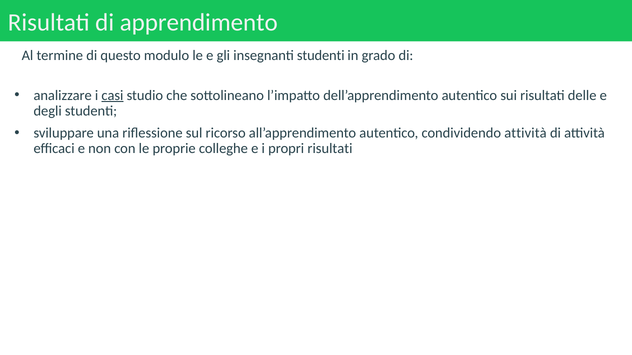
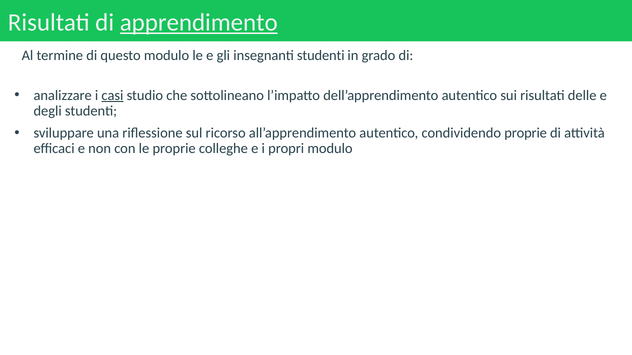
apprendimento underline: none -> present (199, 23)
condividendo attività: attività -> proprie (526, 133)
propri risultati: risultati -> modulo (330, 149)
